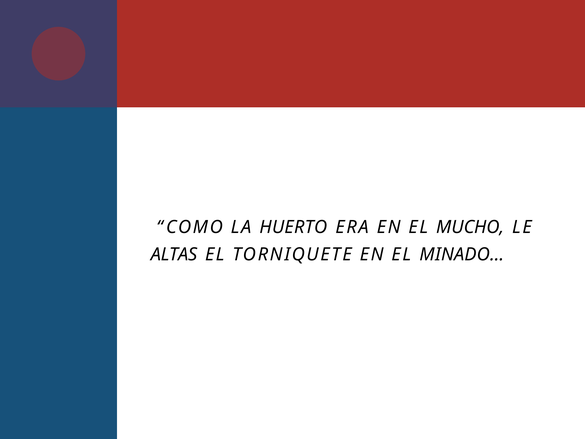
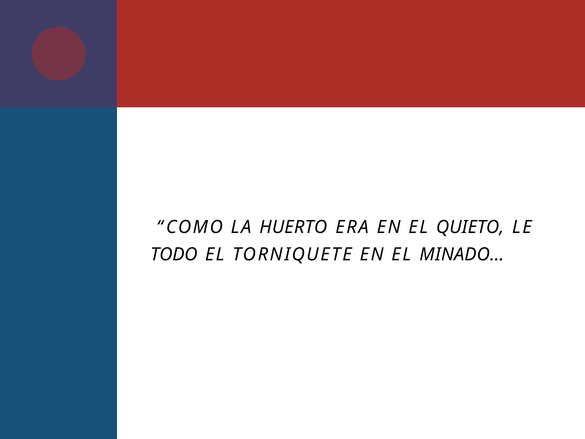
MUCHO: MUCHO -> QUIETO (470, 227)
ALTAS: ALTAS -> TODO (174, 254)
